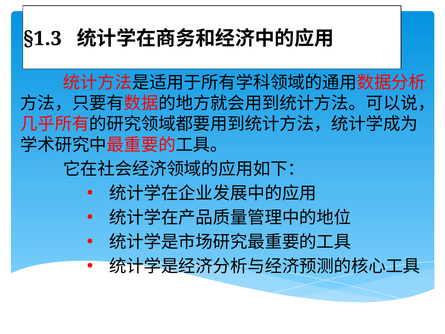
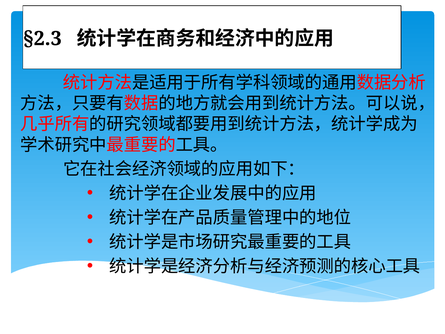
§1.3: §1.3 -> §2.3 (42, 39)
